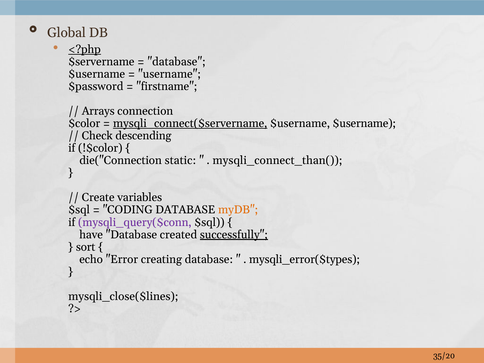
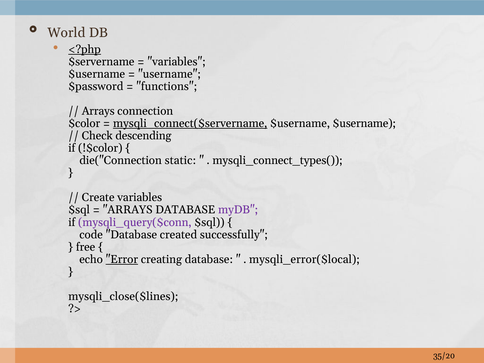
Global: Global -> World (66, 33)
database: database -> variables (177, 62)
firstname: firstname -> functions (167, 86)
mysqli_connect_than(: mysqli_connect_than( -> mysqli_connect_types( (278, 161)
CODING: CODING -> ARRAYS (128, 210)
myDB colour: orange -> purple (238, 210)
have: have -> code (91, 235)
successfully underline: present -> none (234, 235)
sort: sort -> free (86, 247)
Error underline: none -> present (122, 259)
mysqli_error($types: mysqli_error($types -> mysqli_error($local (304, 259)
